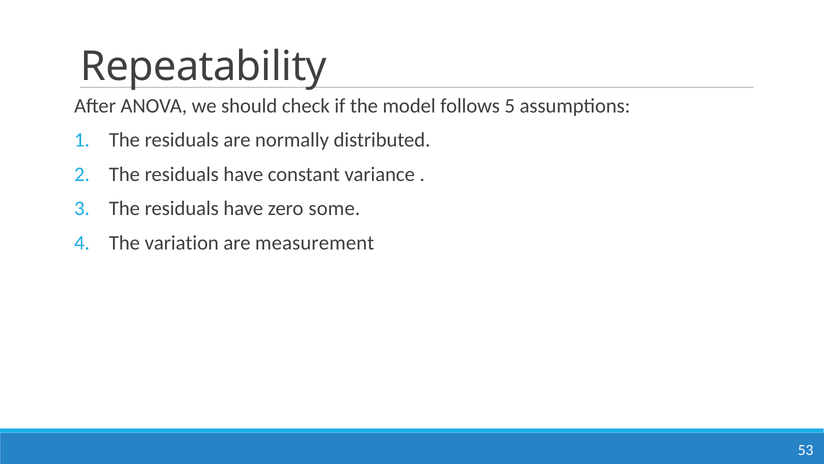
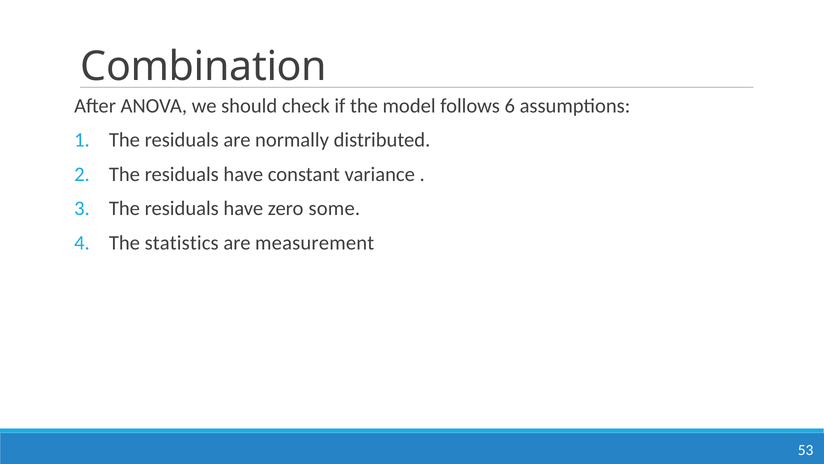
Repeatability: Repeatability -> Combination (204, 66)
5: 5 -> 6 (510, 106)
variation: variation -> statistics (182, 243)
